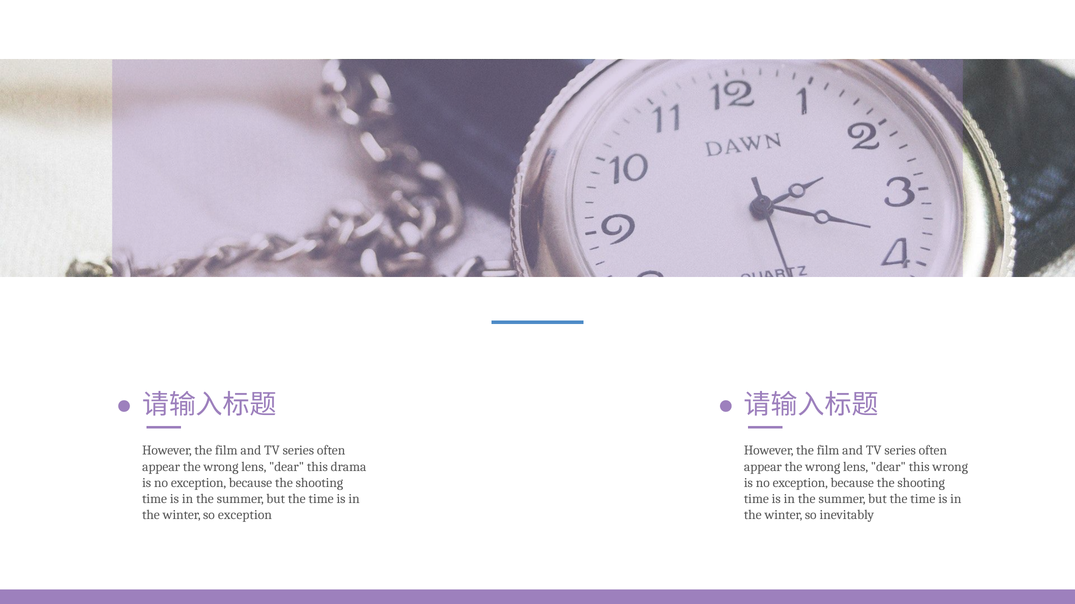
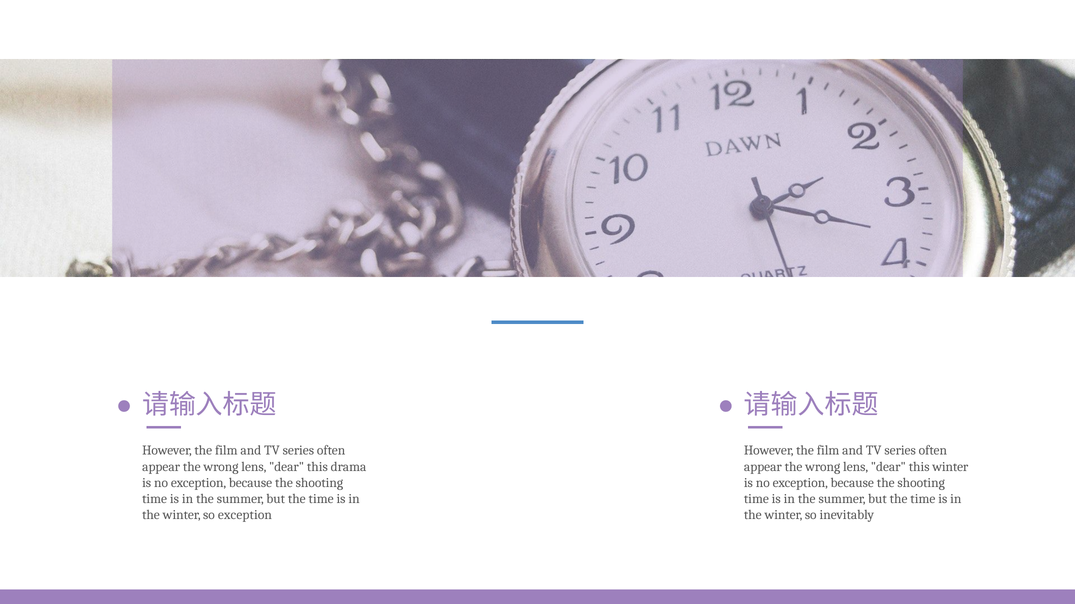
this wrong: wrong -> winter (950, 467)
